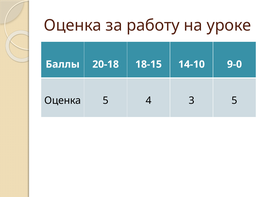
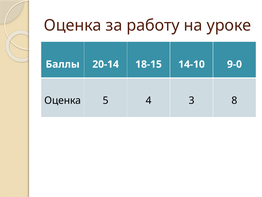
20-18: 20-18 -> 20-14 (106, 64)
3 5: 5 -> 8 (235, 100)
